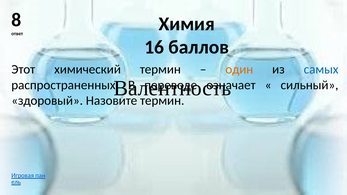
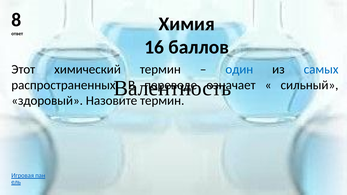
один colour: orange -> blue (239, 69)
